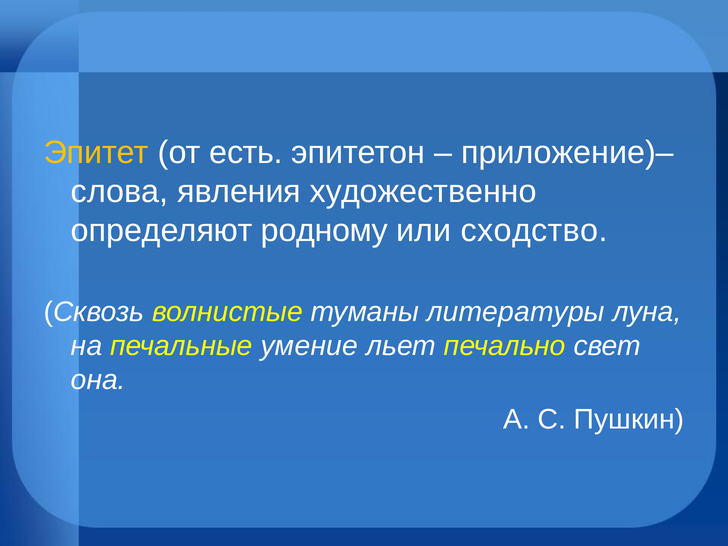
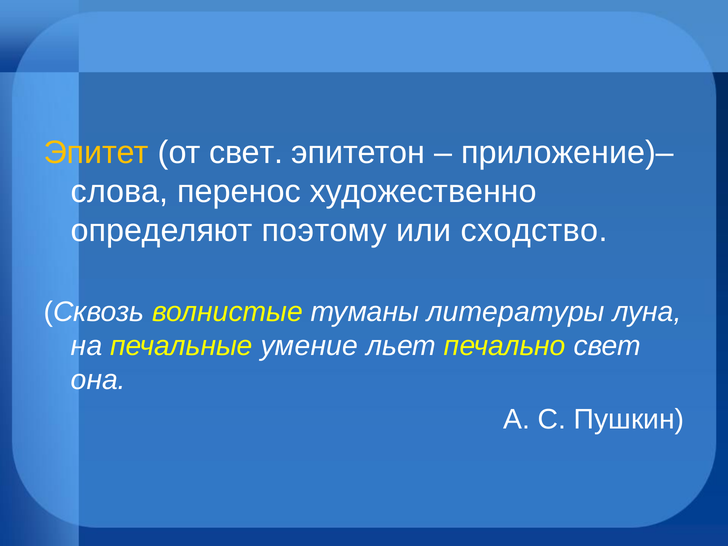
от есть: есть -> свет (246, 153)
явления: явления -> перенос (239, 192)
родному: родному -> поэтому (324, 230)
